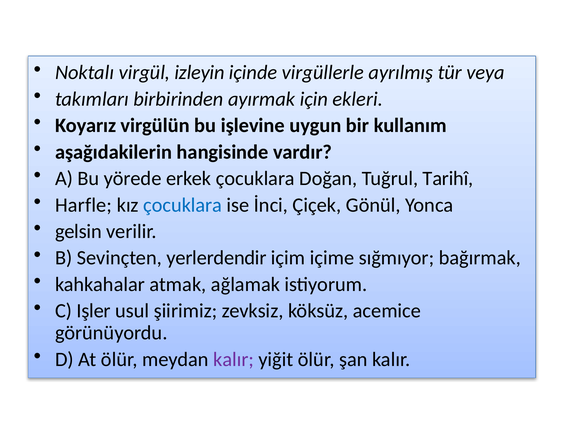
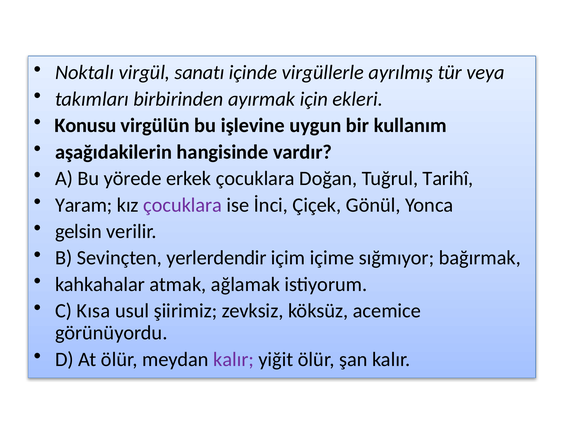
izleyin: izleyin -> sanatı (200, 73)
Koyarız: Koyarız -> Konusu (86, 125)
Harfle: Harfle -> Yaram (84, 205)
çocuklara colour: blue -> purple (183, 205)
Işler: Işler -> Kısa (93, 311)
